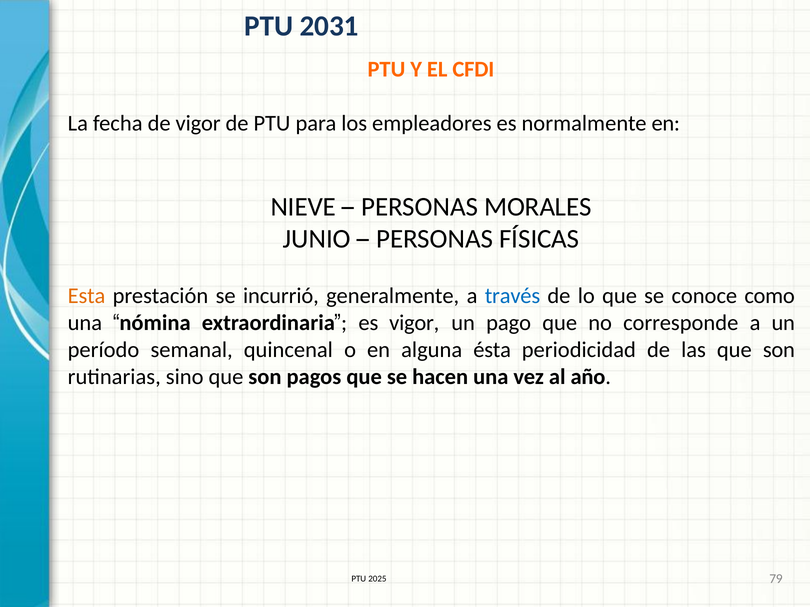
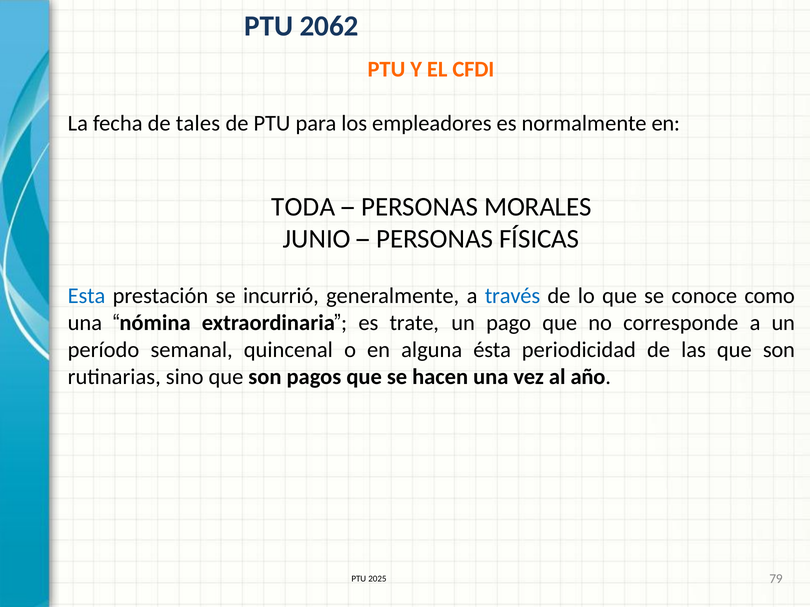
2031: 2031 -> 2062 (329, 26)
de vigor: vigor -> tales (198, 124)
NIEVE: NIEVE -> TODA (303, 207)
Esta colour: orange -> blue (87, 296)
es vigor: vigor -> trate (414, 323)
